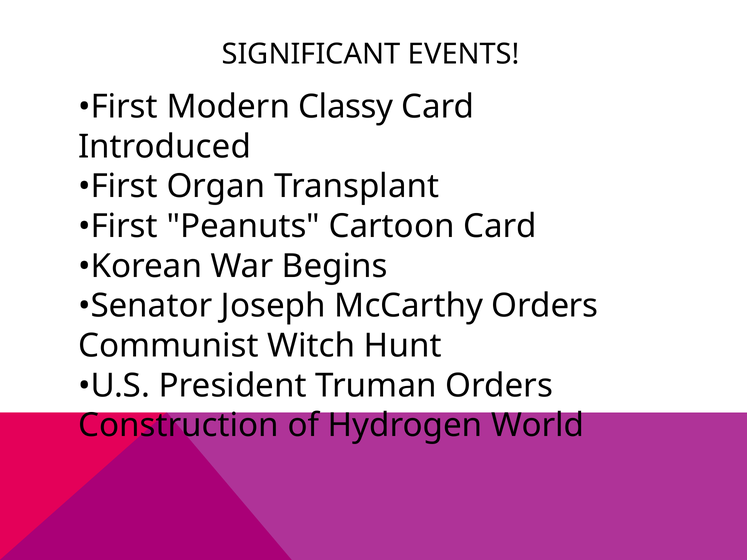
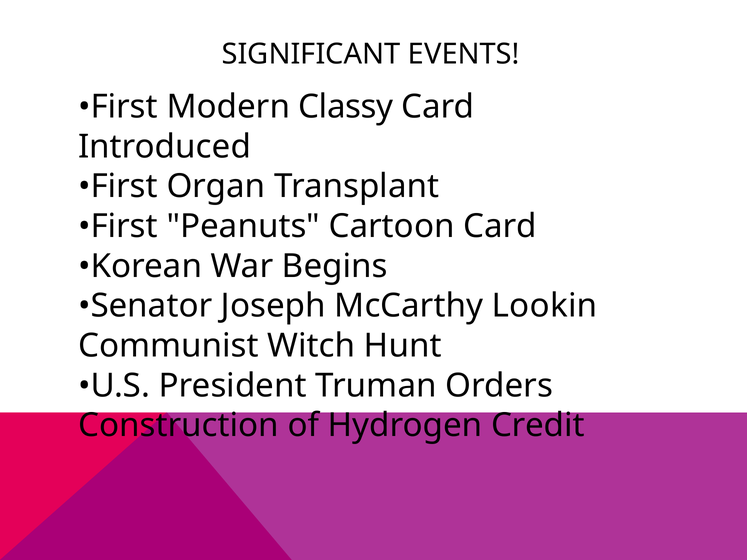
McCarthy Orders: Orders -> Lookin (545, 306)
World: World -> Credit (538, 426)
